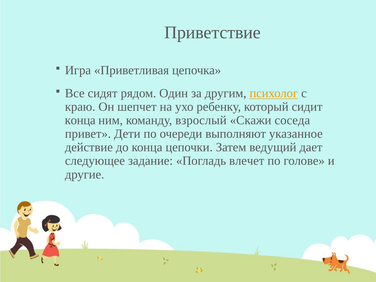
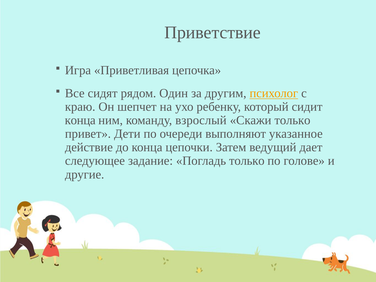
Скажи соседа: соседа -> только (292, 120)
Погладь влечет: влечет -> только (247, 161)
